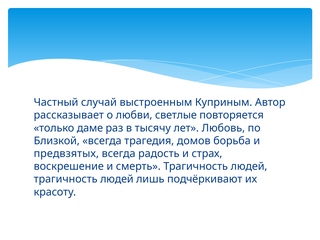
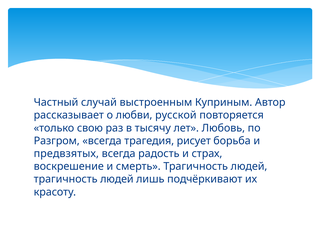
светлые: светлые -> русской (176, 115)
даме: даме -> свою (90, 128)
Близкой: Близкой -> Разгром (57, 141)
домов: домов -> рисует (194, 141)
